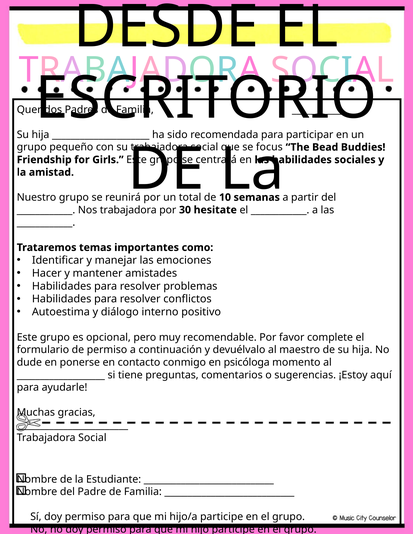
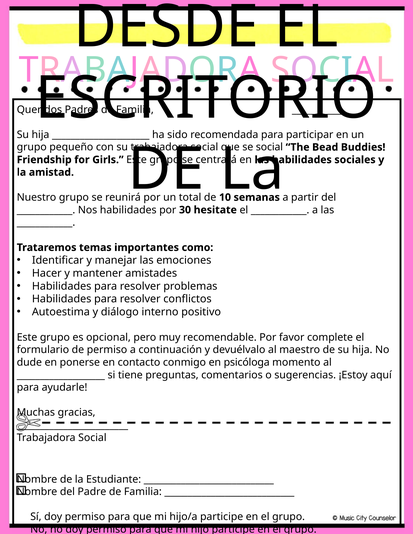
se focus: focus -> social (269, 147)
Nos trabajadora: trabajadora -> habilidades (128, 210)
